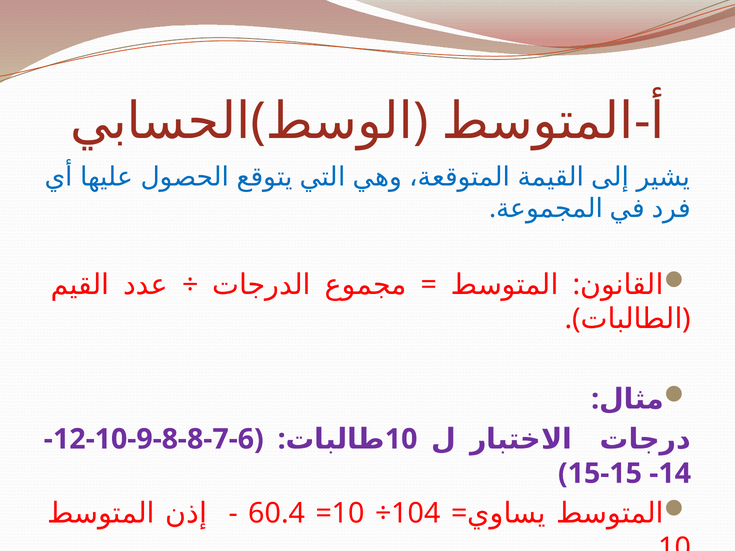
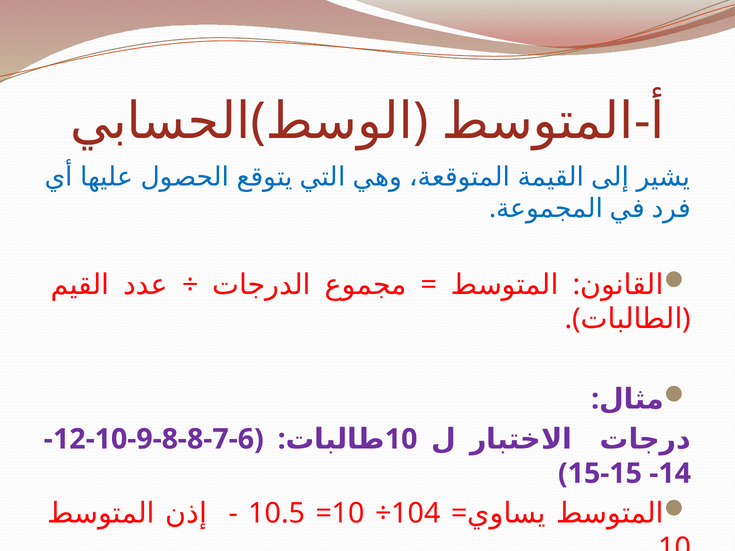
60.4: 60.4 -> 10.5 (277, 514)
